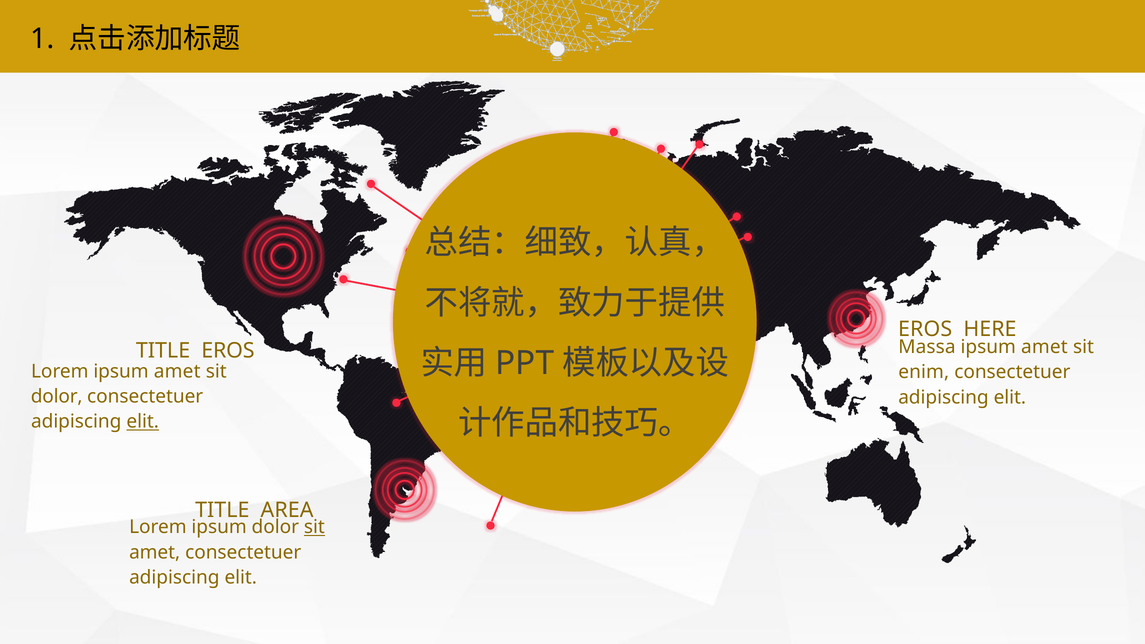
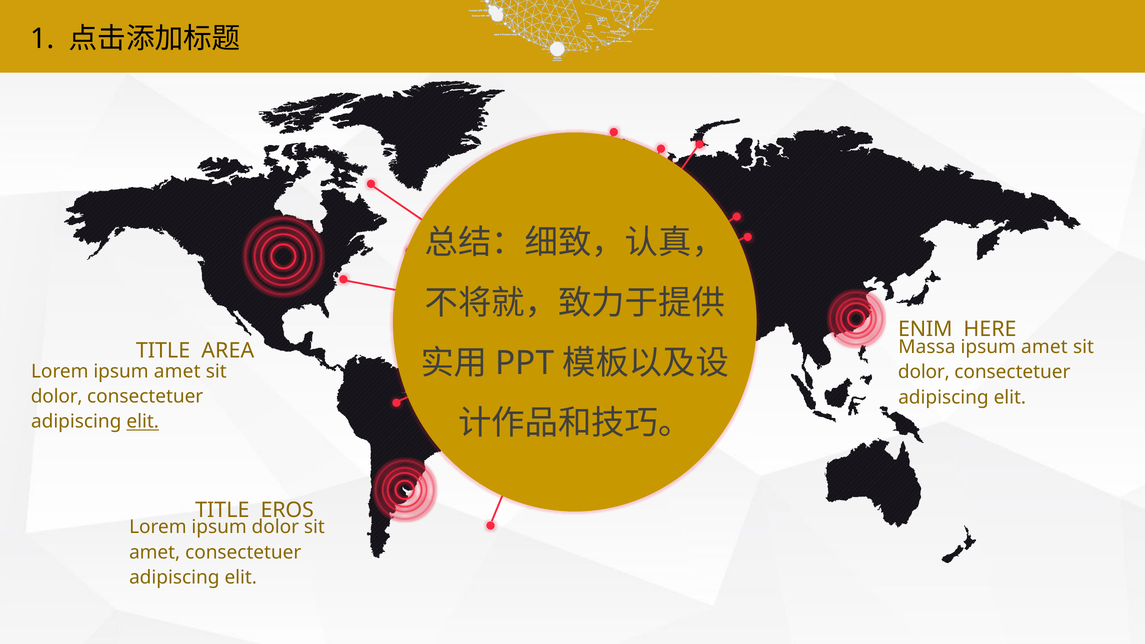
EROS: EROS -> ENIM (925, 329)
TITLE EROS: EROS -> AREA (228, 351)
enim: enim -> dolor (924, 372)
AREA: AREA -> EROS (287, 510)
sit underline: present -> none (314, 527)
